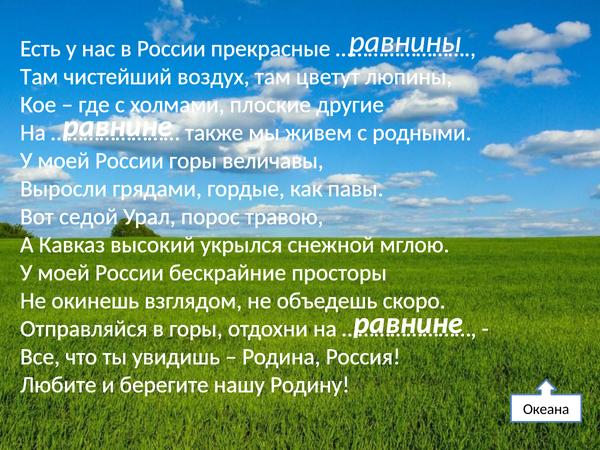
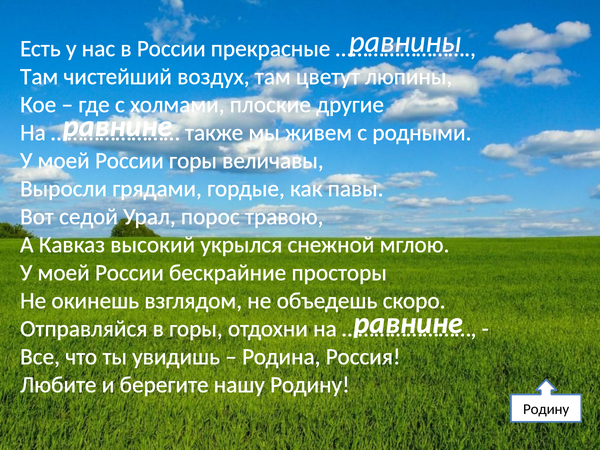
Океана: Океана -> Родину (546, 409)
